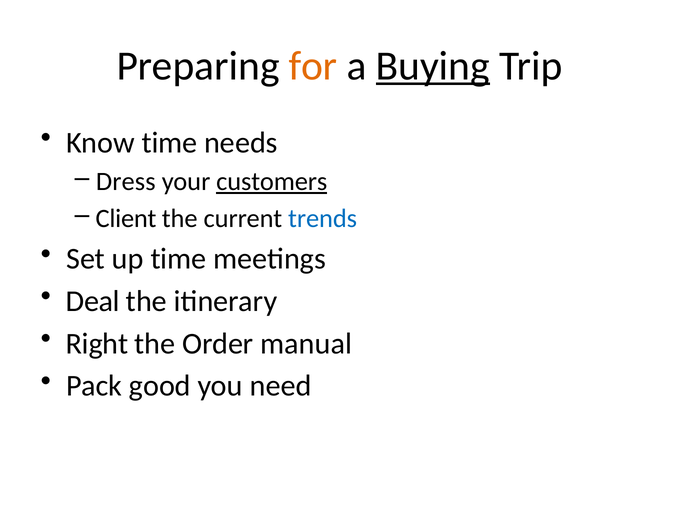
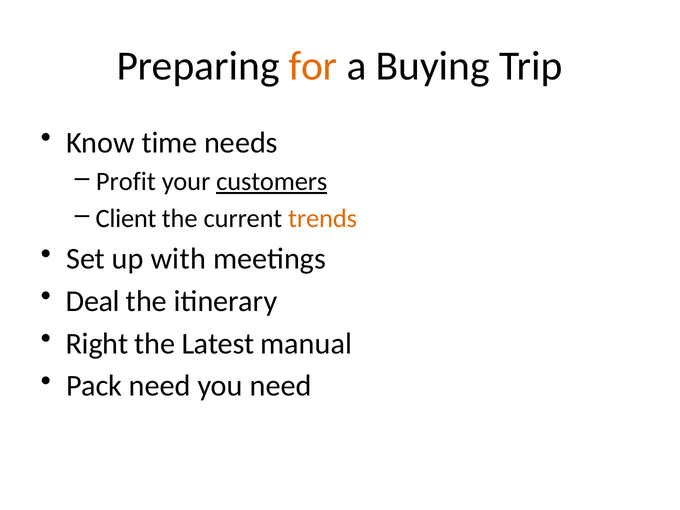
Buying underline: present -> none (433, 66)
Dress: Dress -> Profit (126, 182)
trends colour: blue -> orange (323, 219)
up time: time -> with (178, 259)
Order: Order -> Latest (218, 344)
Pack good: good -> need (160, 386)
